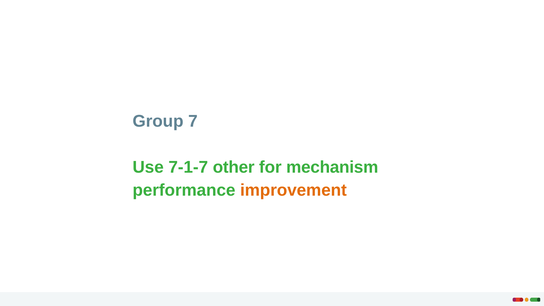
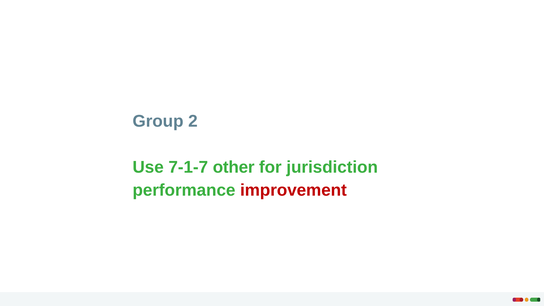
7: 7 -> 2 (193, 121)
mechanism: mechanism -> jurisdiction (332, 167)
improvement colour: orange -> red (293, 190)
